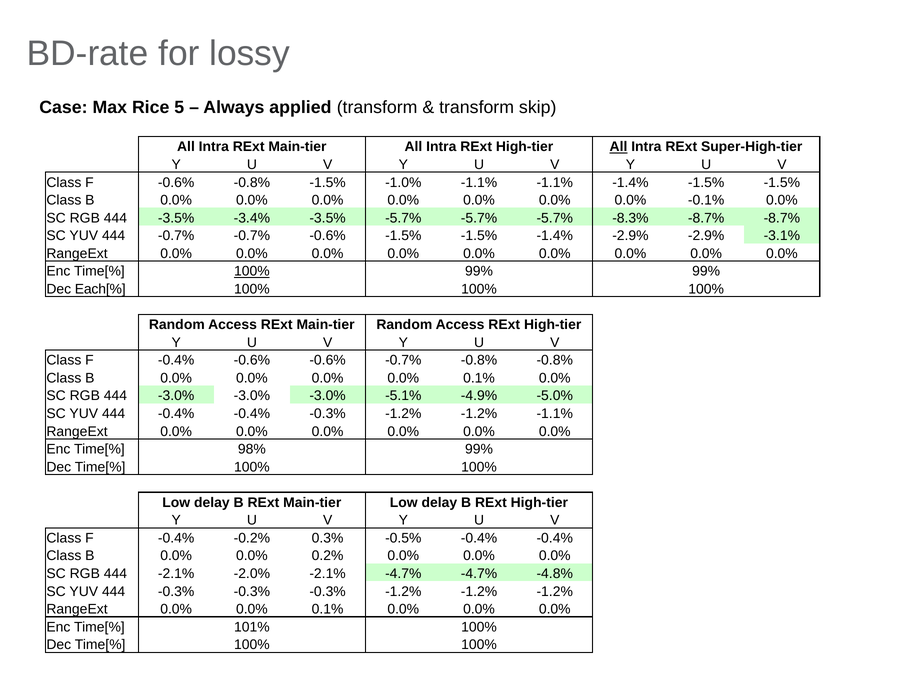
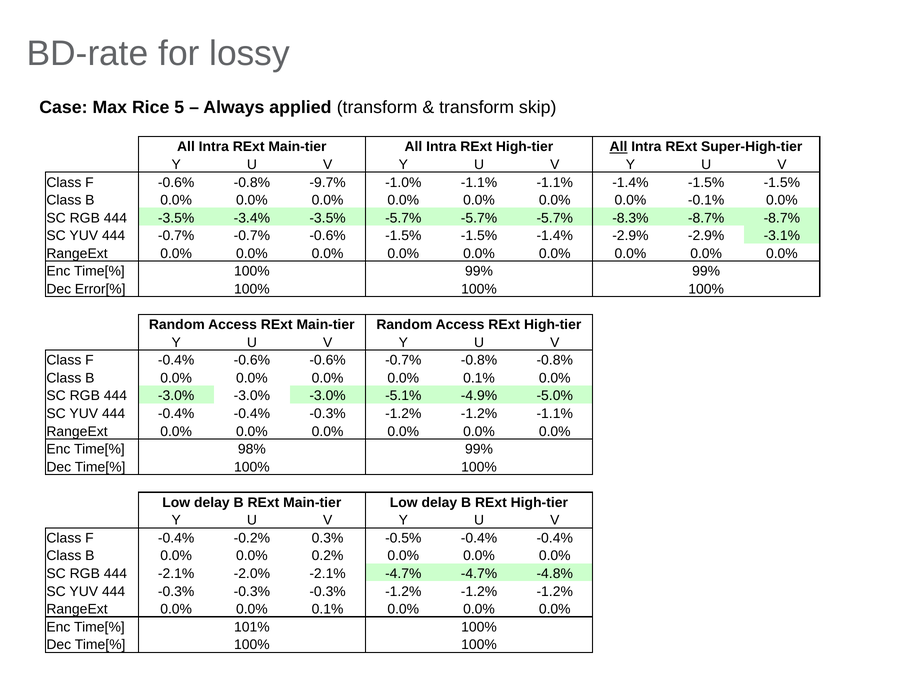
-0.8% -1.5%: -1.5% -> -9.7% (328, 183)
100% underline: present -> none (252, 271)
Each[%: Each[% -> Error[% (100, 289)
